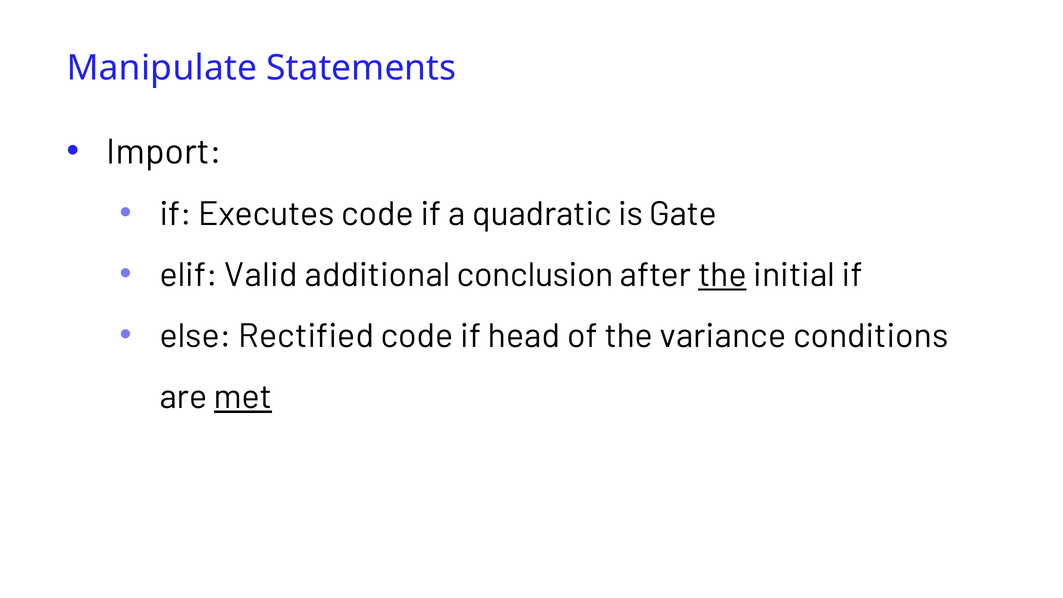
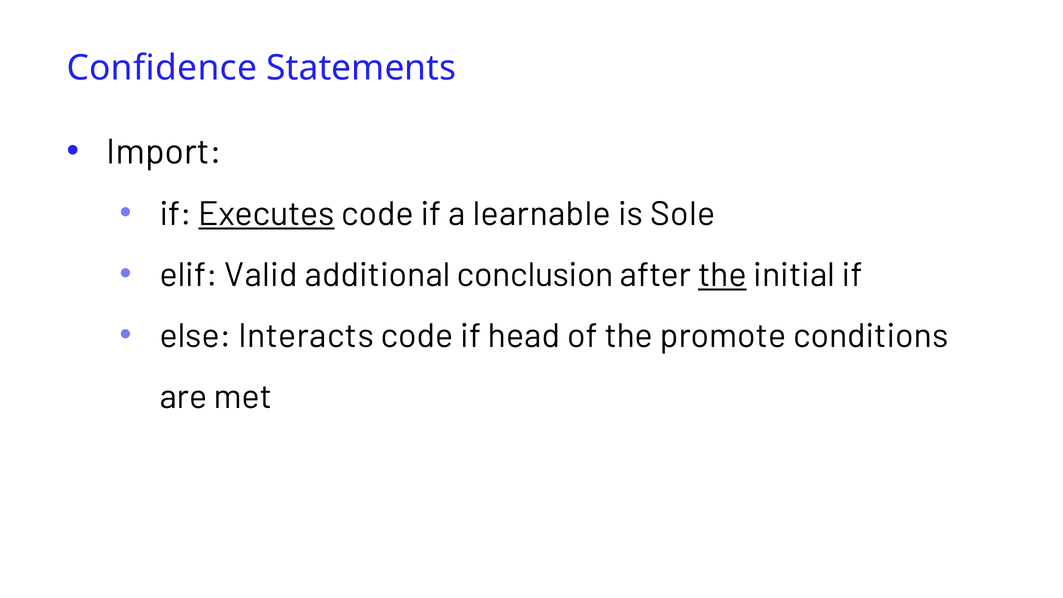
Manipulate: Manipulate -> Confidence (162, 68)
Executes underline: none -> present (267, 214)
quadratic: quadratic -> learnable (542, 214)
Gate: Gate -> Sole (683, 214)
Rectified: Rectified -> Interacts (306, 336)
variance: variance -> promote (723, 336)
met underline: present -> none (243, 397)
